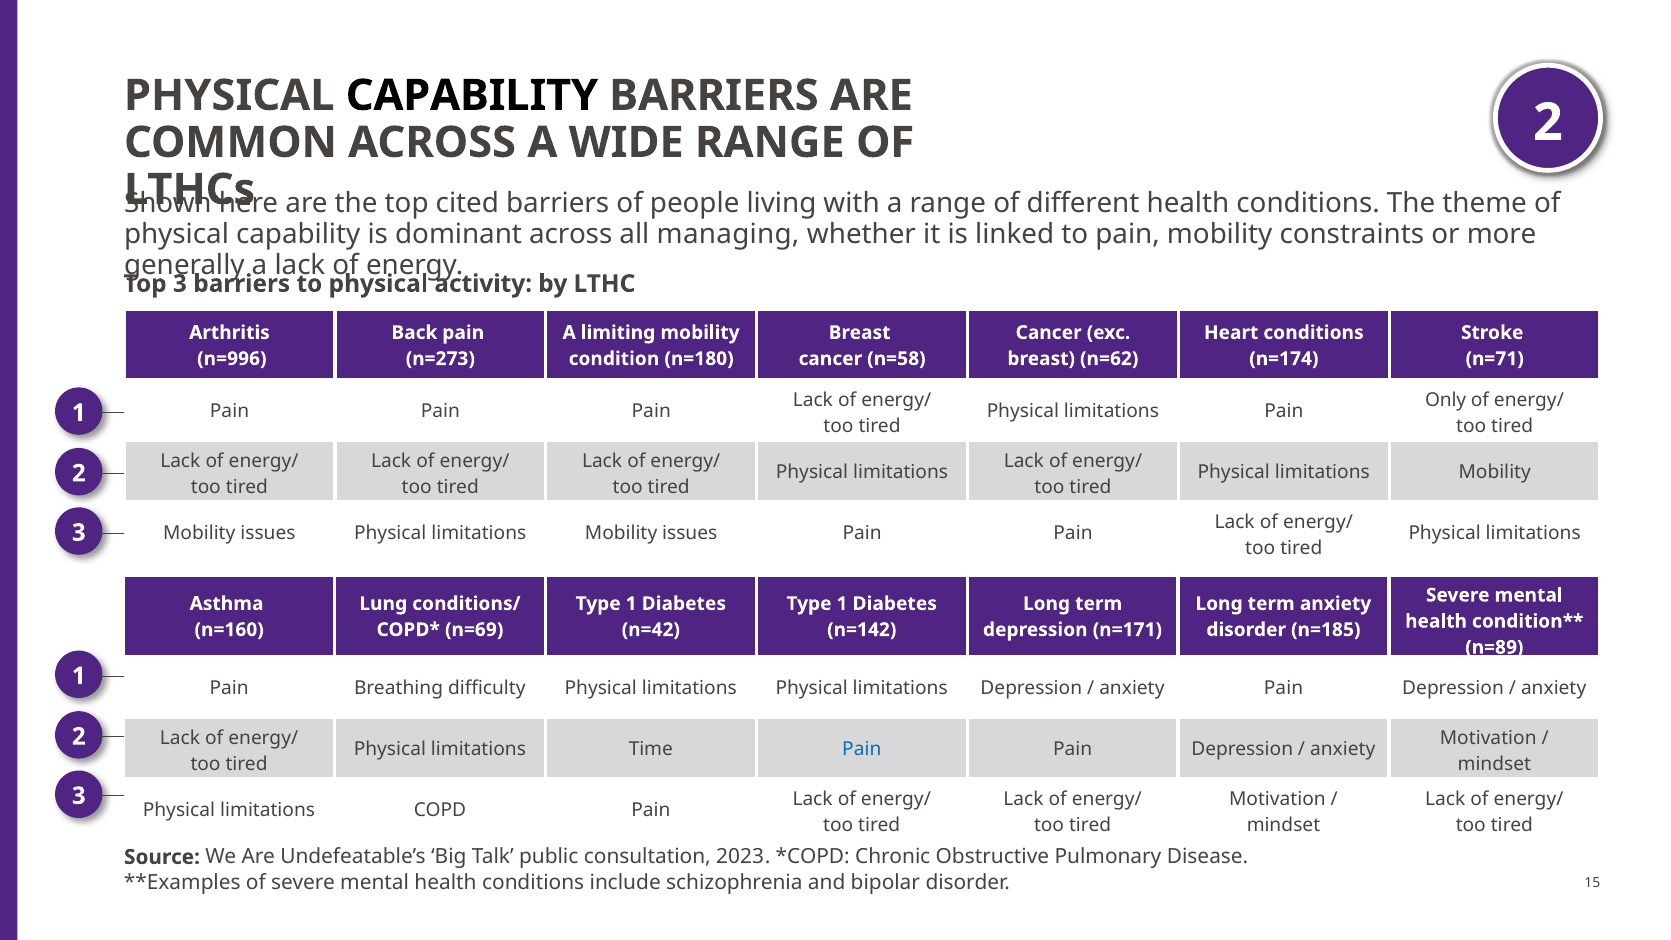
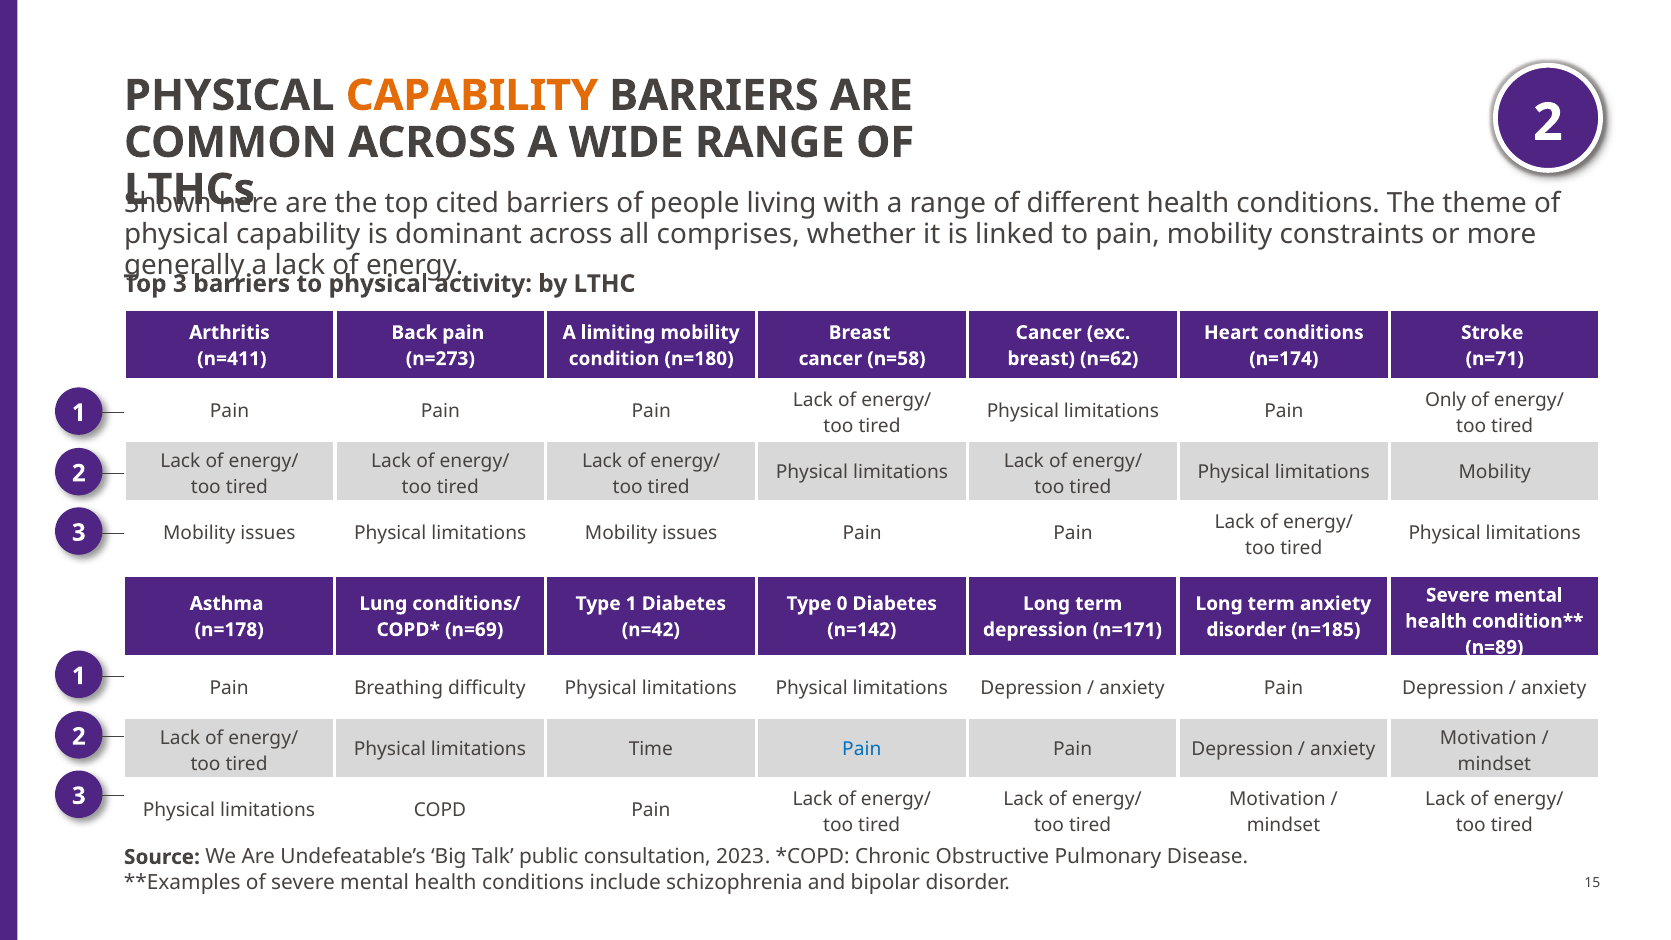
CAPABILITY colour: black -> orange (472, 96)
managing: managing -> comprises (728, 234)
n=996: n=996 -> n=411 (232, 359)
1: 1 -> 0 (842, 604)
n=160: n=160 -> n=178 (229, 630)
